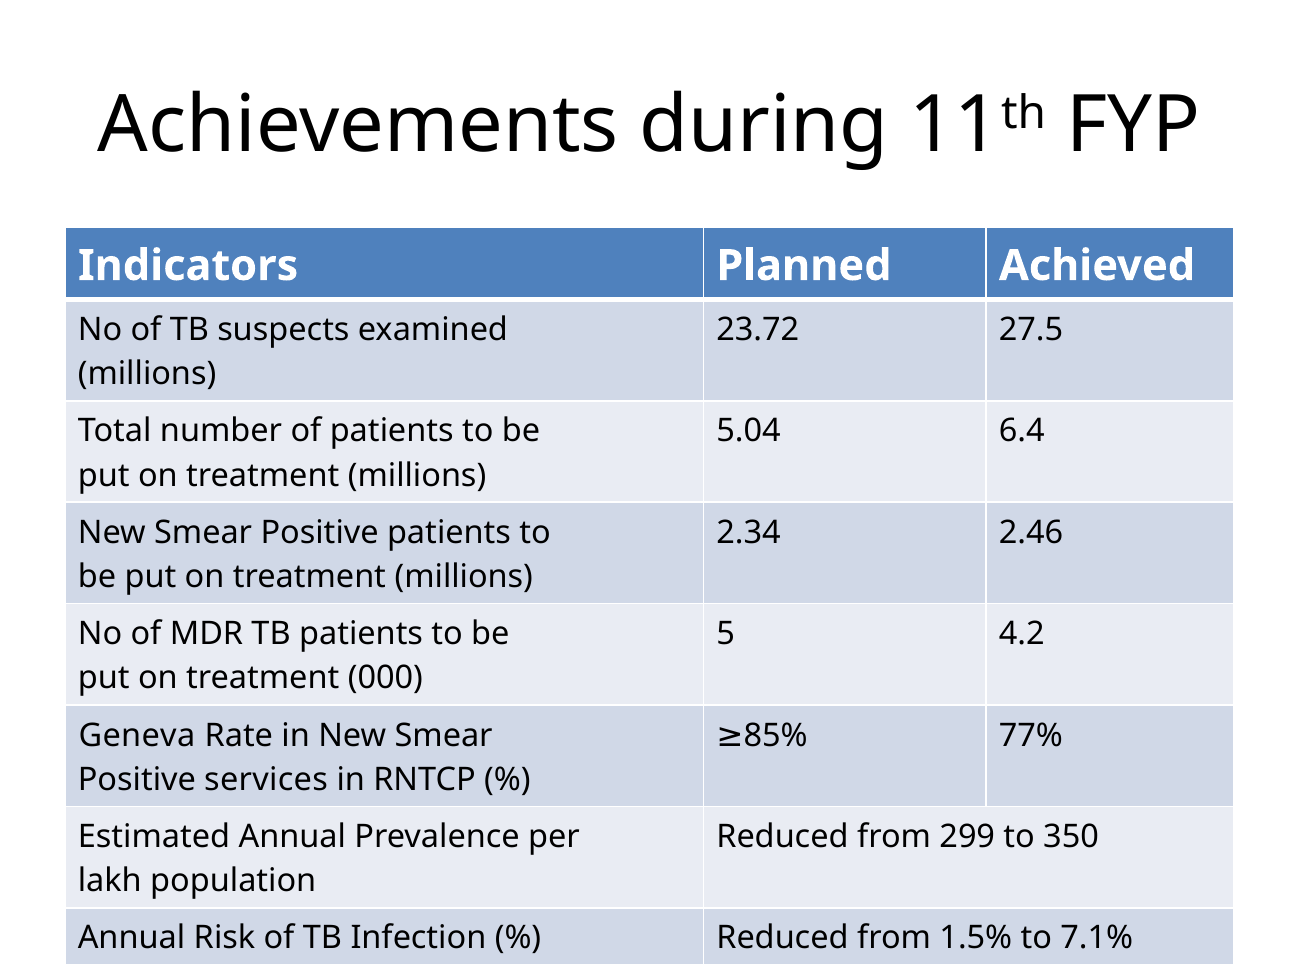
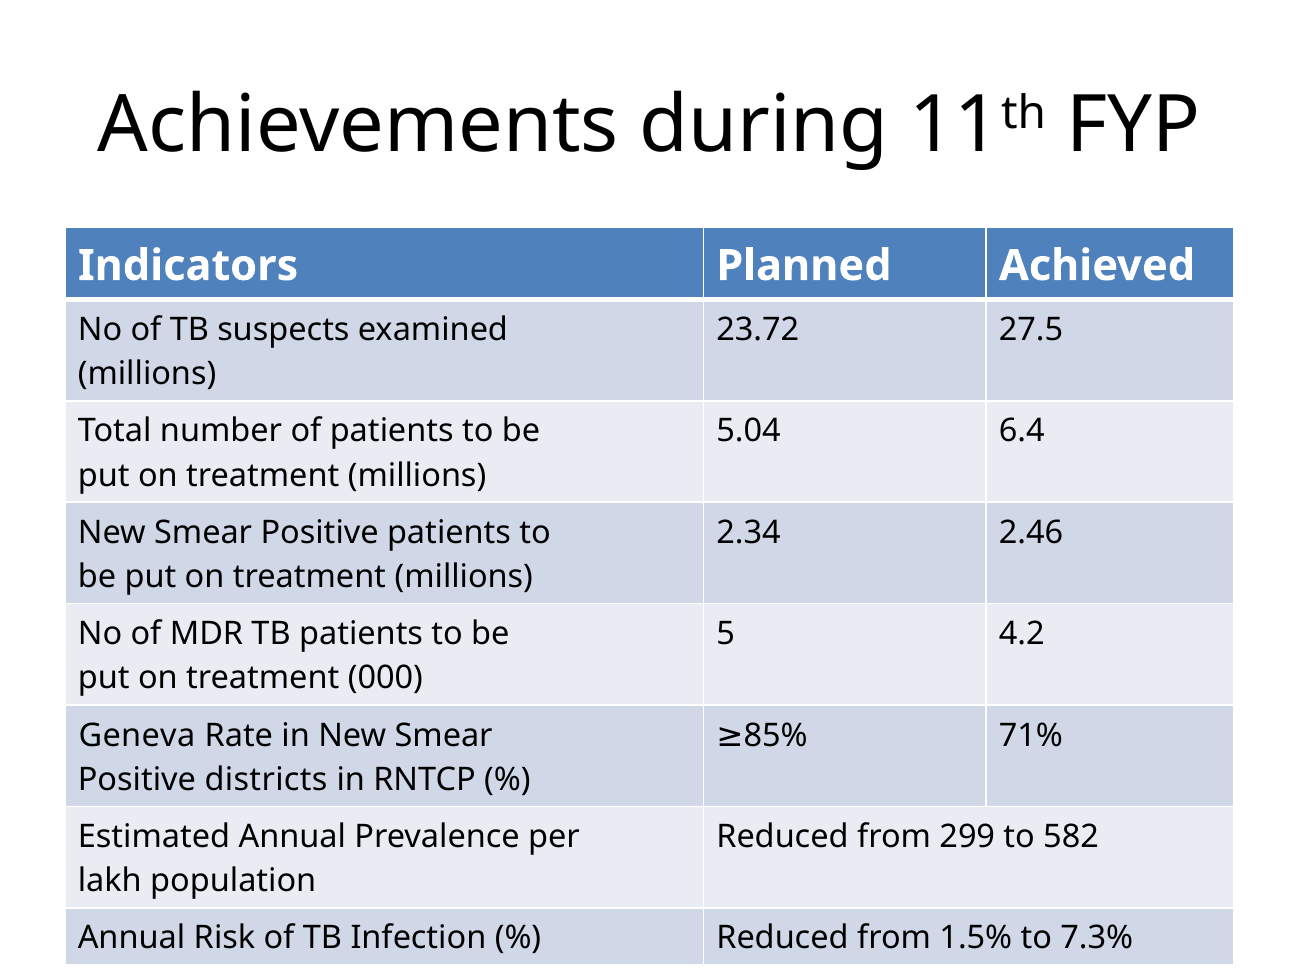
77%: 77% -> 71% (1031, 736)
services: services -> districts (266, 780)
350: 350 -> 582 (1071, 837)
7.1%: 7.1% -> 7.3% (1097, 938)
